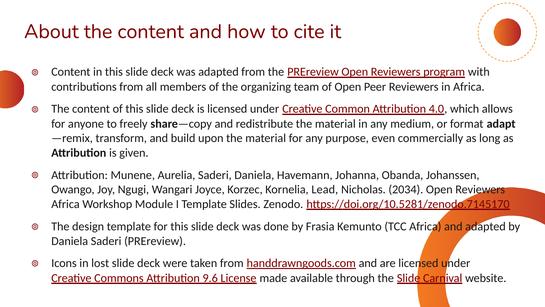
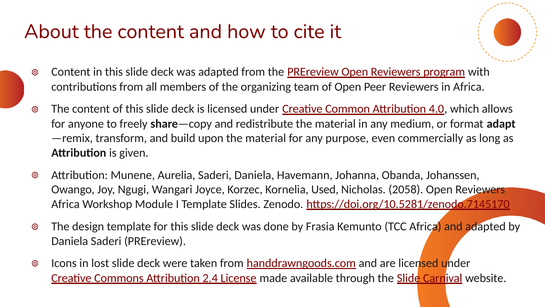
Lead: Lead -> Used (325, 189)
2034: 2034 -> 2058 (406, 189)
9.6: 9.6 -> 2.4 (210, 278)
